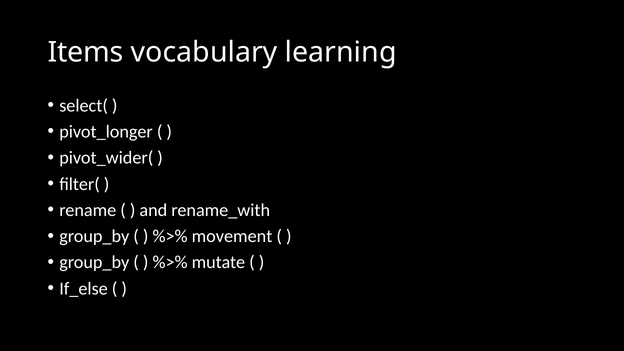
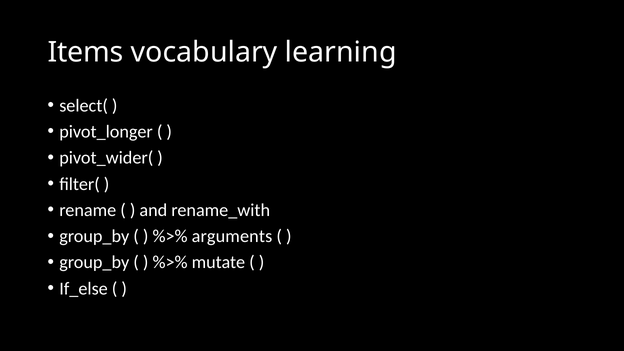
movement: movement -> arguments (232, 236)
